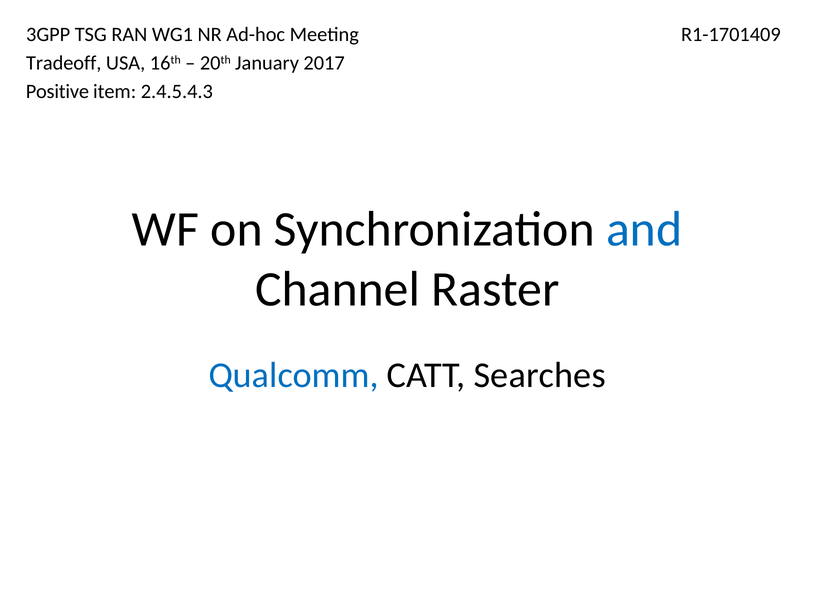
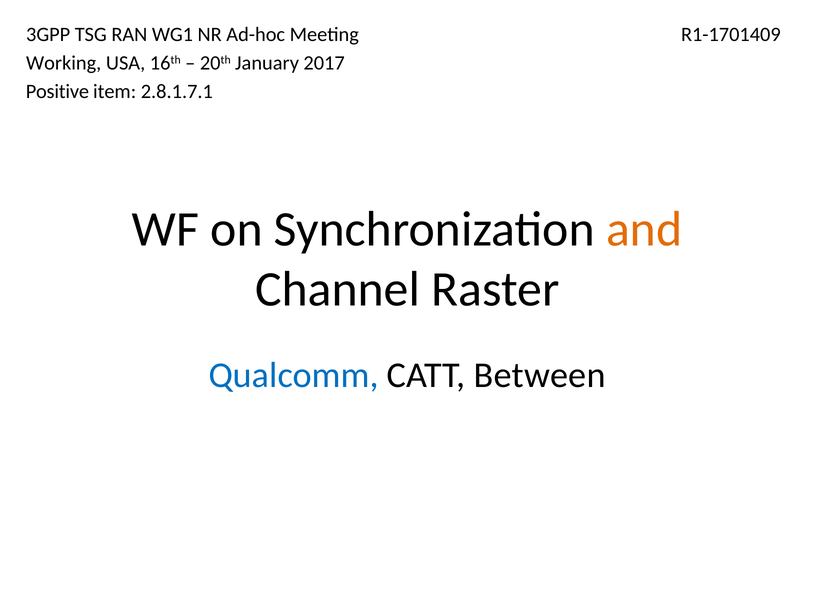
Tradeoff: Tradeoff -> Working (64, 63)
2.4.5.4.3: 2.4.5.4.3 -> 2.8.1.7.1 (177, 92)
and colour: blue -> orange (644, 229)
Searches: Searches -> Between (540, 375)
